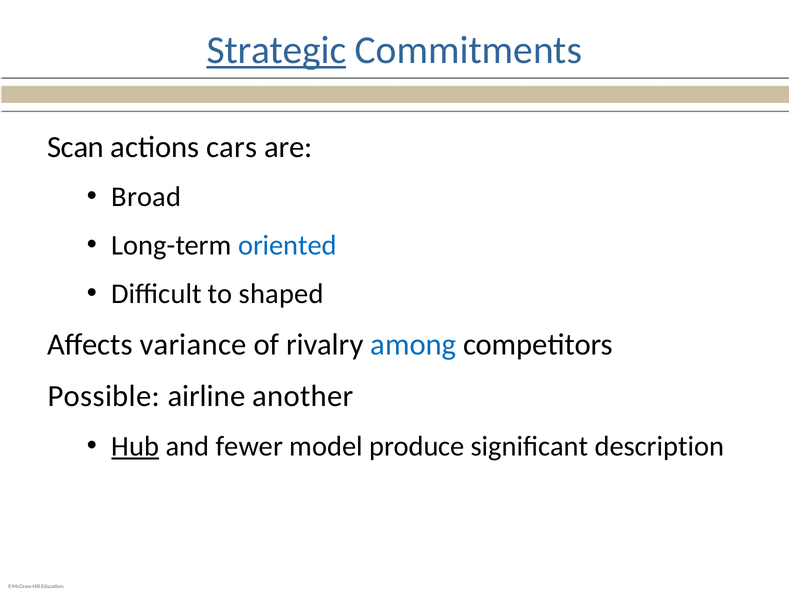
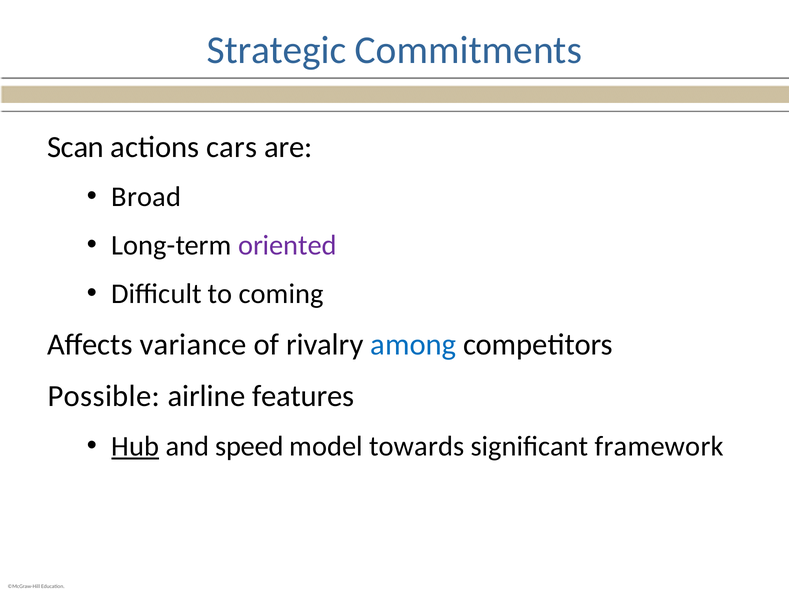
Strategic underline: present -> none (276, 50)
oriented colour: blue -> purple (287, 245)
shaped: shaped -> coming (281, 294)
another: another -> features (303, 396)
fewer: fewer -> speed (249, 446)
produce: produce -> towards (417, 446)
description: description -> framework (659, 446)
